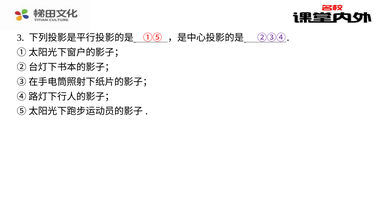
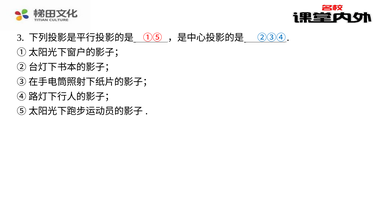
②③④ colour: purple -> blue (272, 38)
